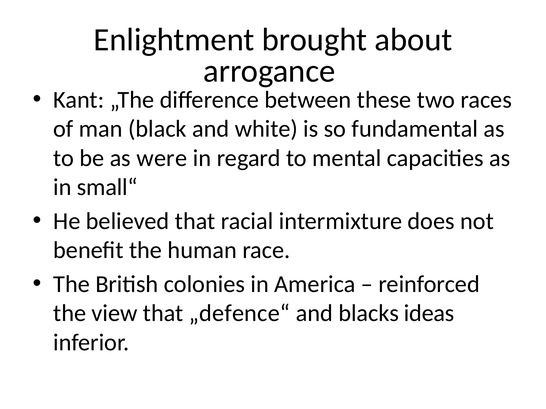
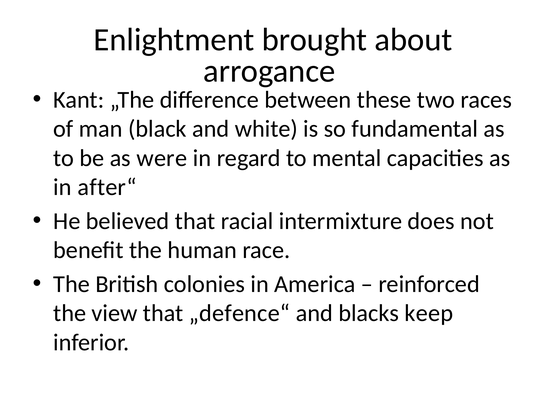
small“: small“ -> after“ (107, 187)
ideas: ideas -> keep (429, 314)
